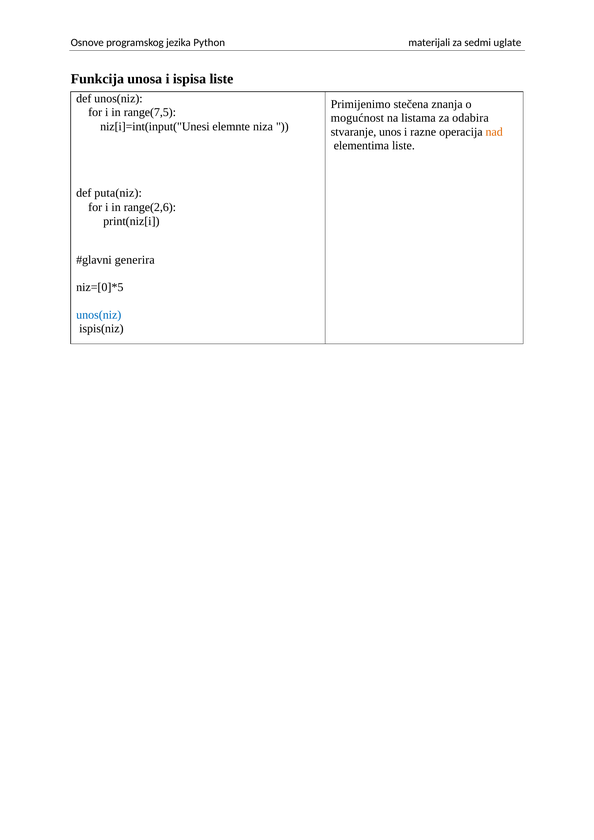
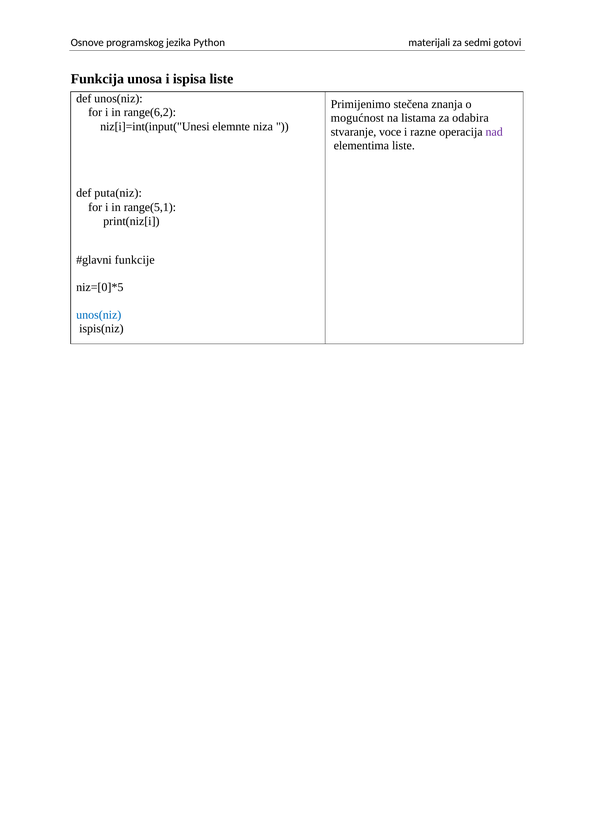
uglate: uglate -> gotovi (507, 43)
range(7,5: range(7,5 -> range(6,2 (150, 112)
unos: unos -> voce (390, 132)
nad colour: orange -> purple (494, 132)
range(2,6: range(2,6 -> range(5,1 (150, 208)
generira: generira -> funkcije (135, 260)
